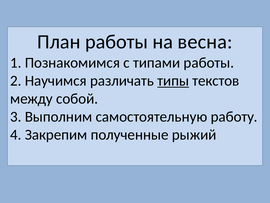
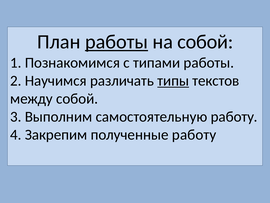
работы underline: none -> present (117, 42)
на весна: весна -> собой (205, 42)
полученные рыжий: рыжий -> работу (194, 134)
